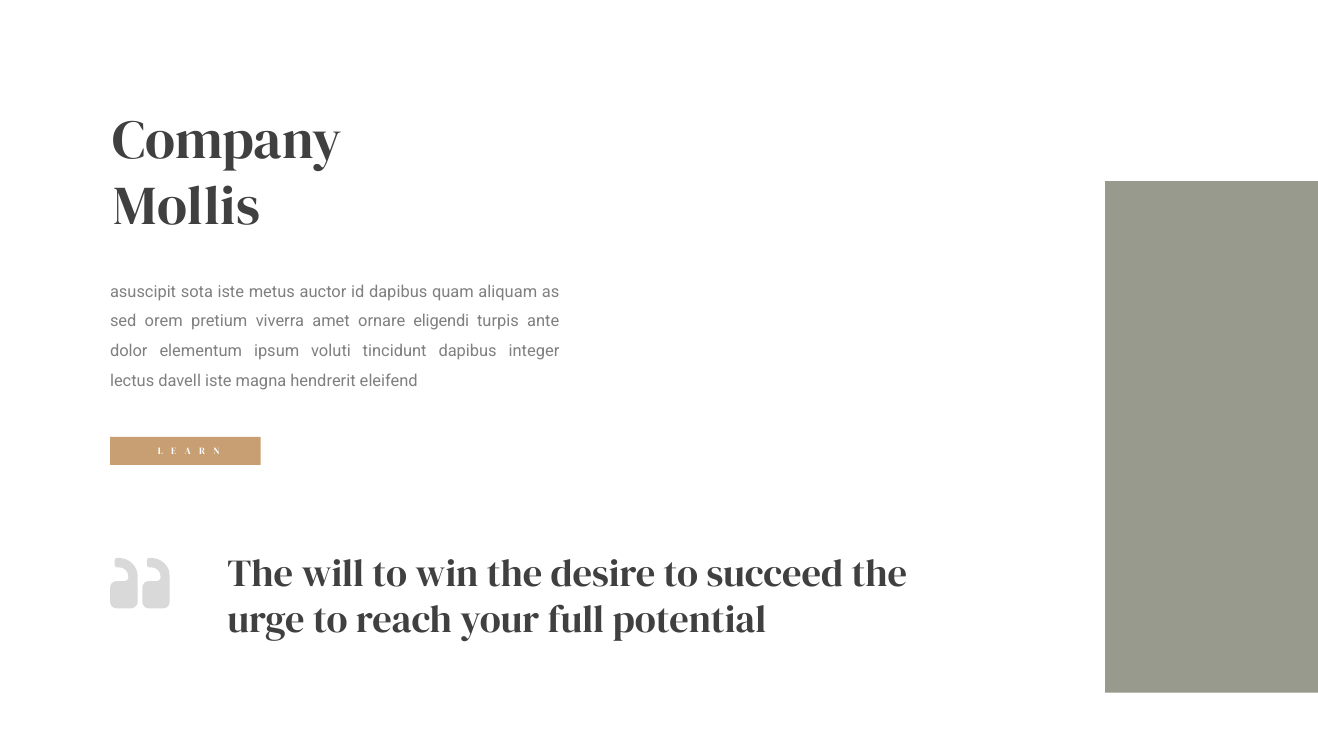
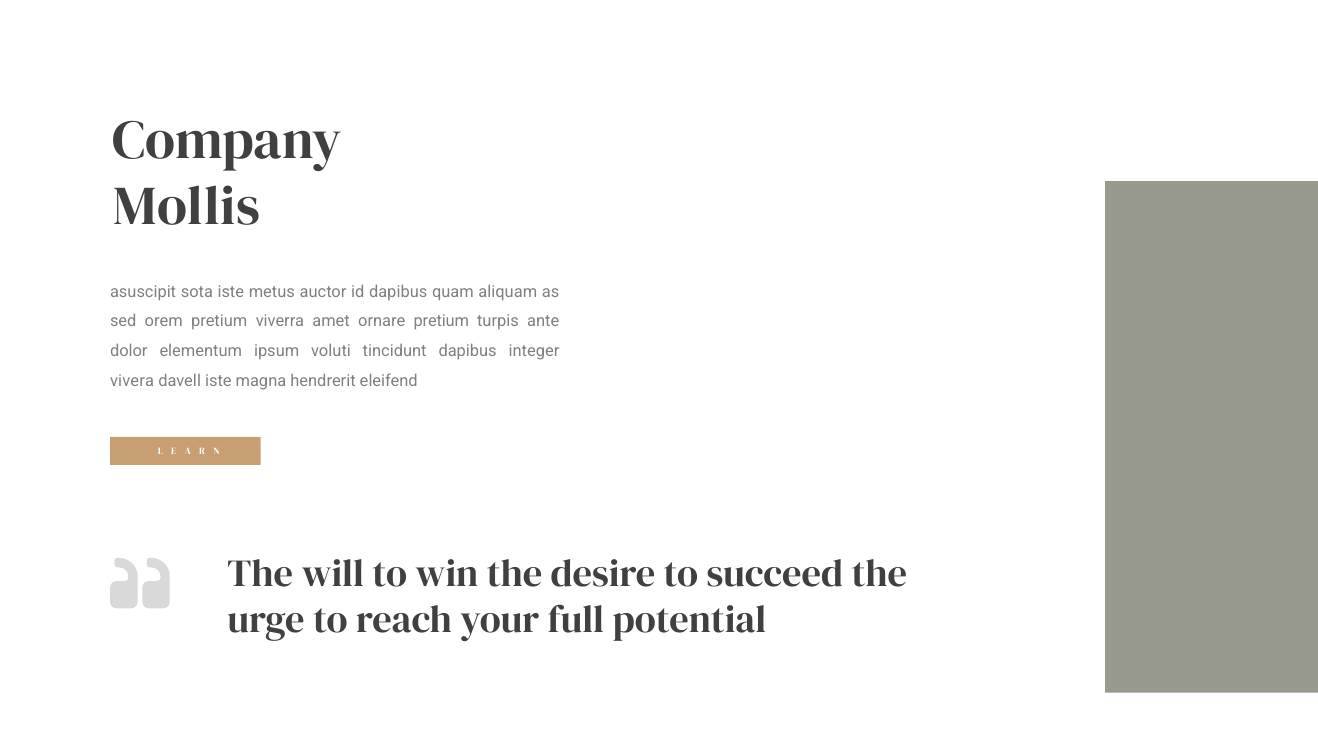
ornare eligendi: eligendi -> pretium (441, 322)
lectus: lectus -> vivera (132, 381)
